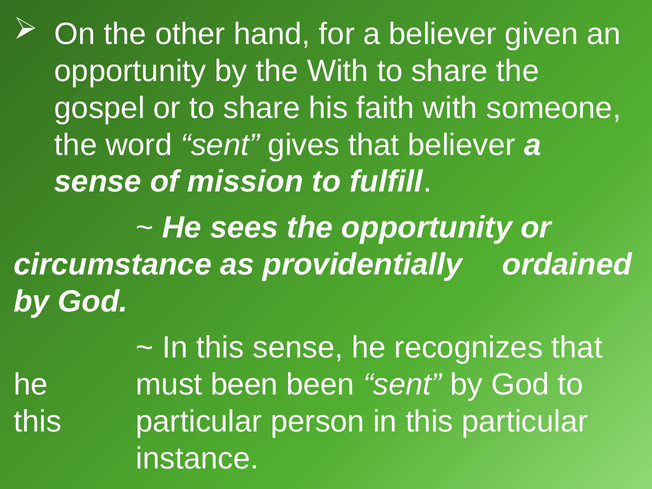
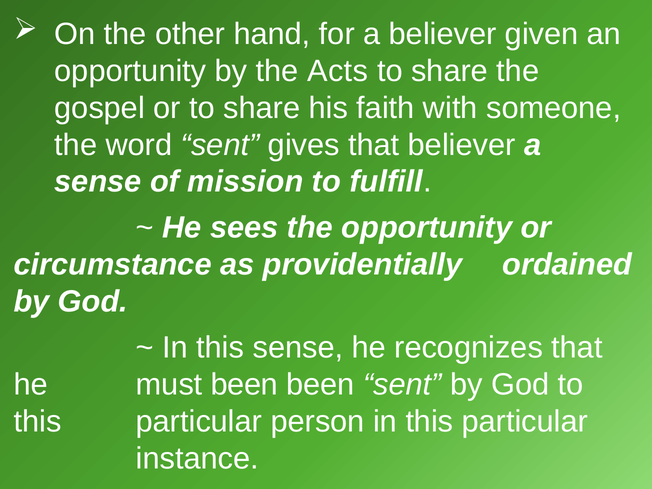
the With: With -> Acts (338, 71)
